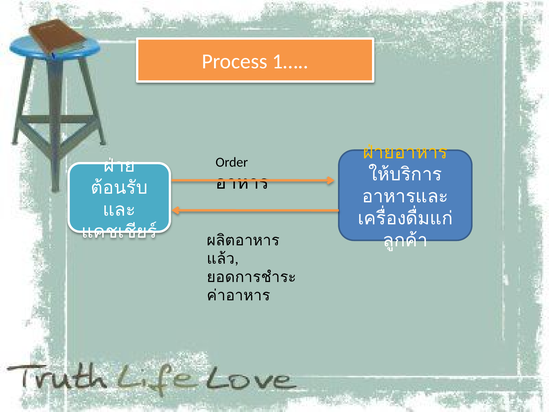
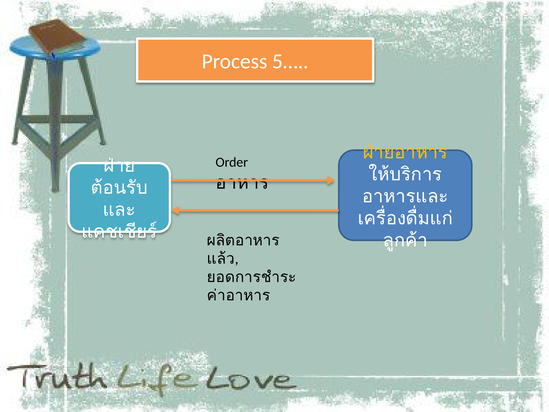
1…: 1… -> 5… (290, 62)
